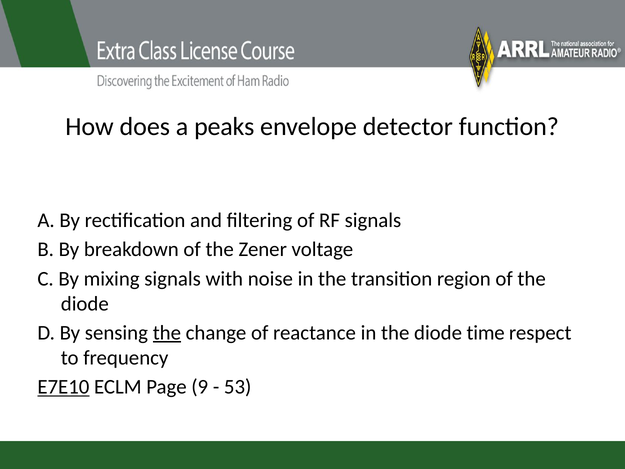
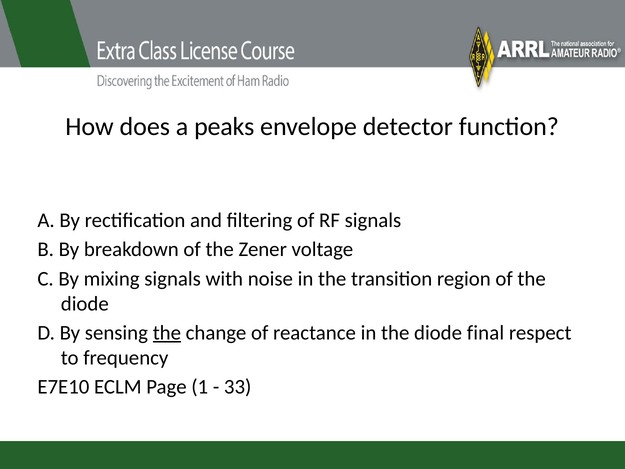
time: time -> final (485, 333)
E7E10 underline: present -> none (63, 387)
9: 9 -> 1 (200, 387)
53: 53 -> 33 (238, 387)
